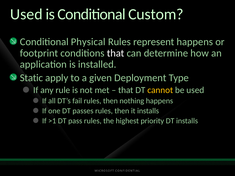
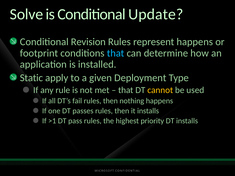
Used: Used -> Solve (26, 14)
Custom: Custom -> Update (156, 14)
Physical: Physical -> Revision (88, 42)
that colour: white -> light blue (116, 53)
